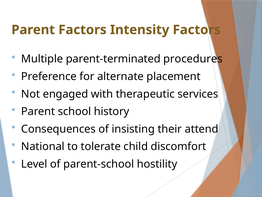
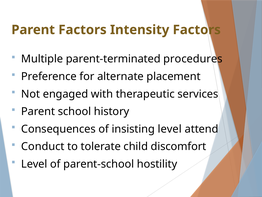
insisting their: their -> level (170, 129)
National: National -> Conduct (43, 146)
